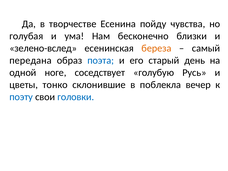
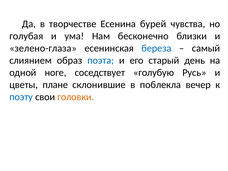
пойду: пойду -> бурей (153, 24)
зелено-вслед: зелено-вслед -> зелено-глаза (43, 48)
береза colour: orange -> blue (156, 48)
передана: передана -> слиянием (31, 60)
тонко: тонко -> плане (55, 85)
головки colour: blue -> orange (76, 97)
